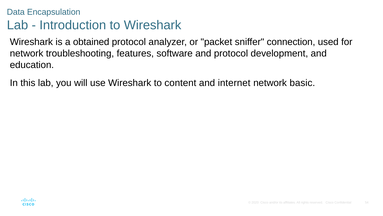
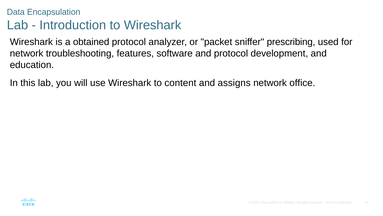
connection: connection -> prescribing (291, 42)
internet: internet -> assigns (234, 83)
basic: basic -> office (302, 83)
